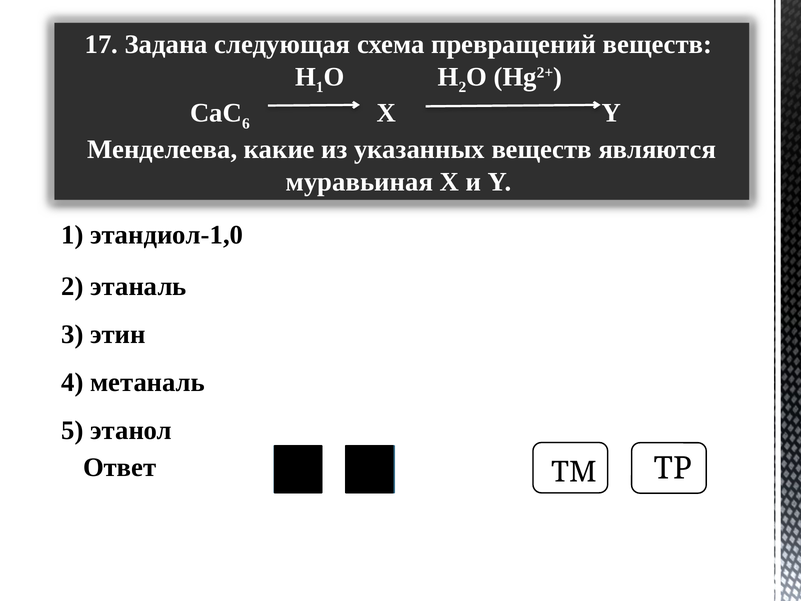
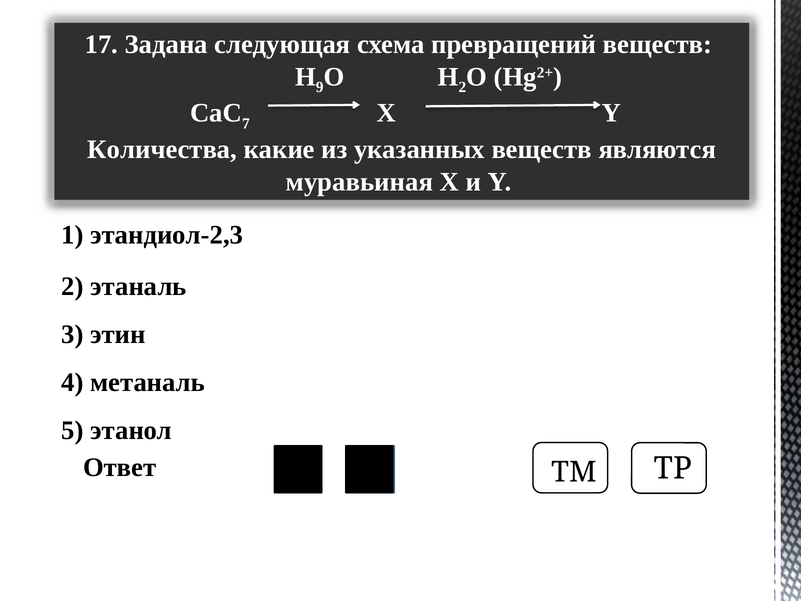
1: 1 -> 9 (320, 87)
6: 6 -> 7 (246, 124)
Менделеева: Менделеева -> Количества (162, 150)
этандиол-1,0: этандиол-1,0 -> этандиол-2,3 (167, 235)
